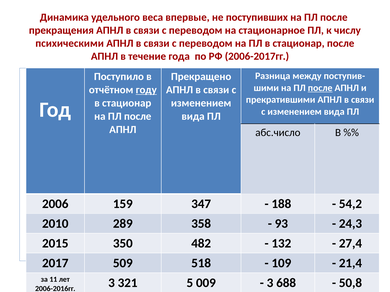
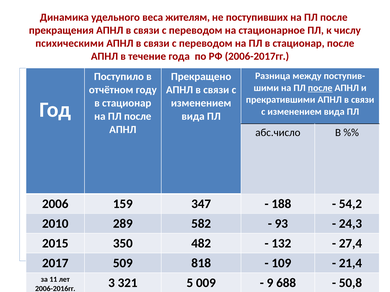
впервые: впервые -> жителям (188, 17)
году underline: present -> none (146, 90)
358: 358 -> 582 (201, 224)
518: 518 -> 818 (201, 264)
3: 3 -> 9 (270, 283)
